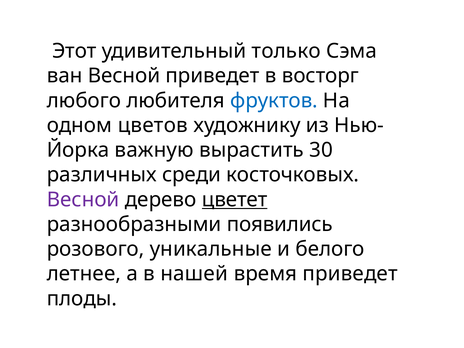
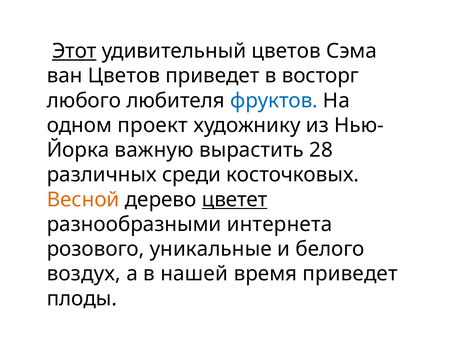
Этот underline: none -> present (74, 51)
удивительный только: только -> цветов (286, 51)
ван Весной: Весной -> Цветов (124, 76)
цветов: цветов -> проект (153, 125)
30: 30 -> 28 (321, 150)
Весной colour: purple -> orange (83, 200)
появились: появились -> интернета (280, 224)
летнее: летнее -> воздух (84, 274)
